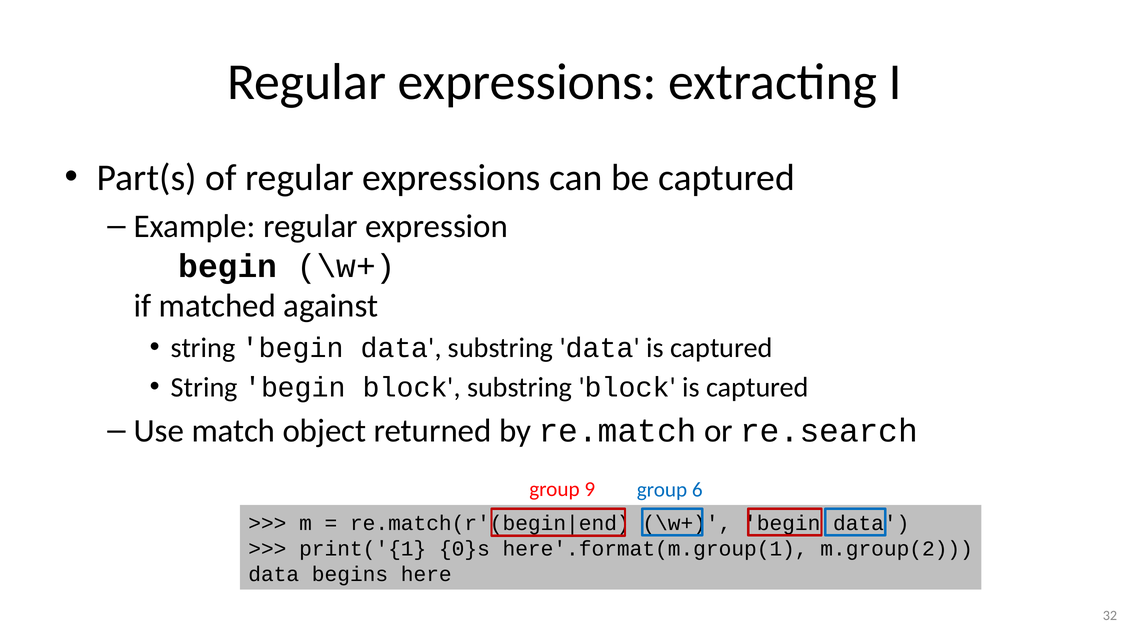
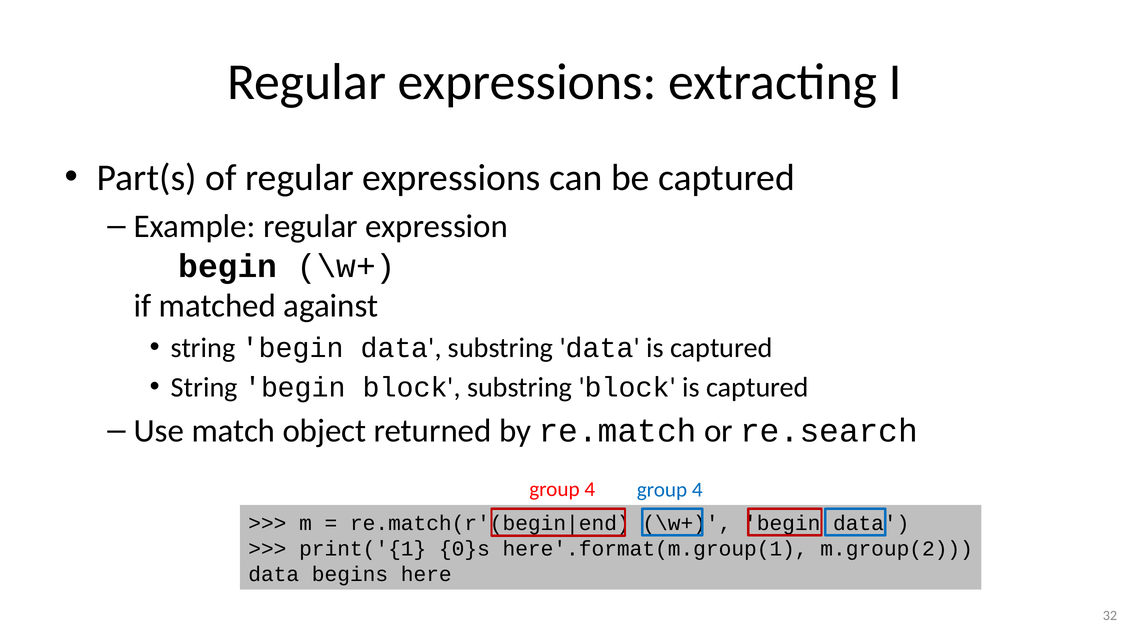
9: 9 -> 4 (590, 489)
6: 6 -> 4 (697, 490)
